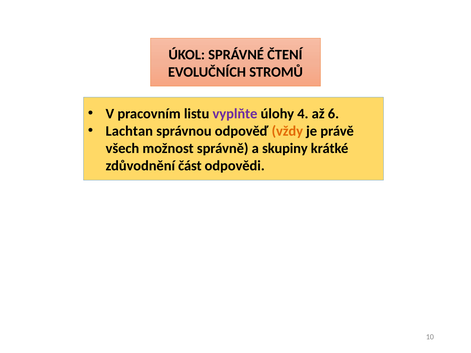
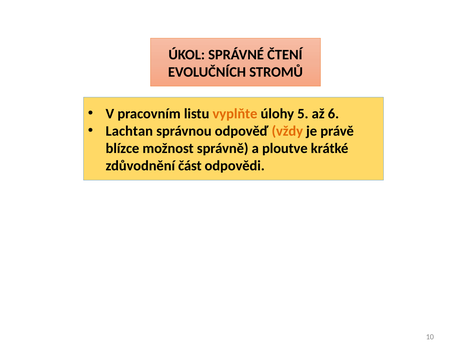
vyplňte colour: purple -> orange (235, 114)
4: 4 -> 5 (303, 114)
všech: všech -> blízce (122, 148)
skupiny: skupiny -> ploutve (285, 148)
